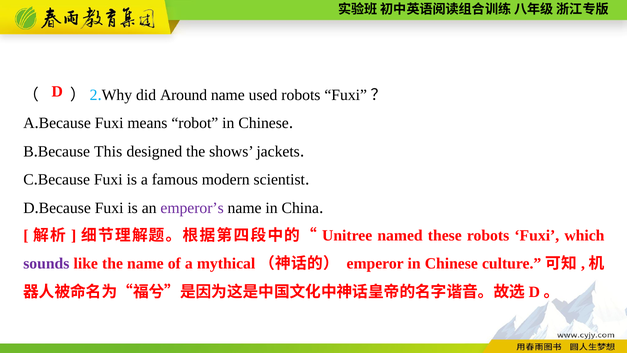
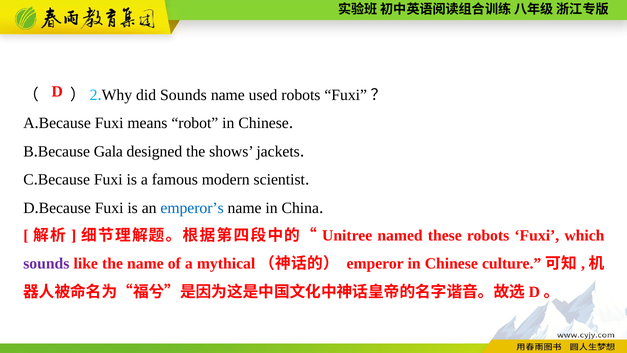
did Around: Around -> Sounds (183, 95)
This: This -> Gala (108, 151)
emperor’s colour: purple -> blue (192, 208)
